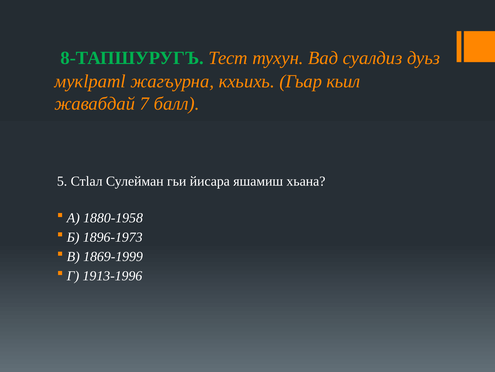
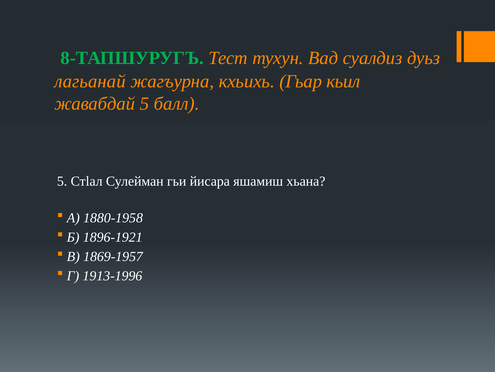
мукlратl: мукlратl -> лагьанай (90, 81)
жавабдай 7: 7 -> 5 (144, 104)
1896-1973: 1896-1973 -> 1896-1921 (113, 237)
1869-1999: 1869-1999 -> 1869-1957 (113, 256)
